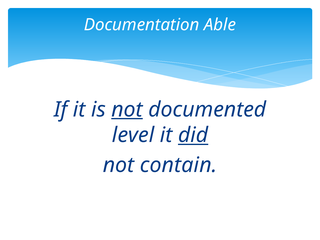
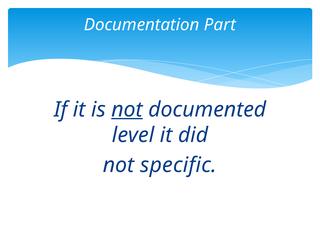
Able: Able -> Part (220, 25)
did underline: present -> none (193, 135)
contain: contain -> specific (178, 165)
